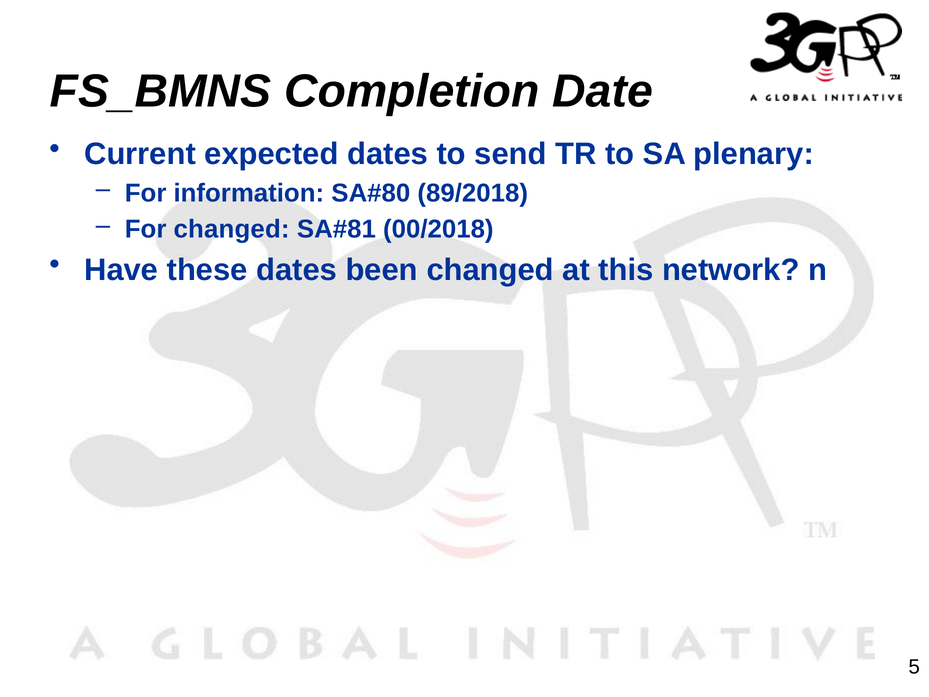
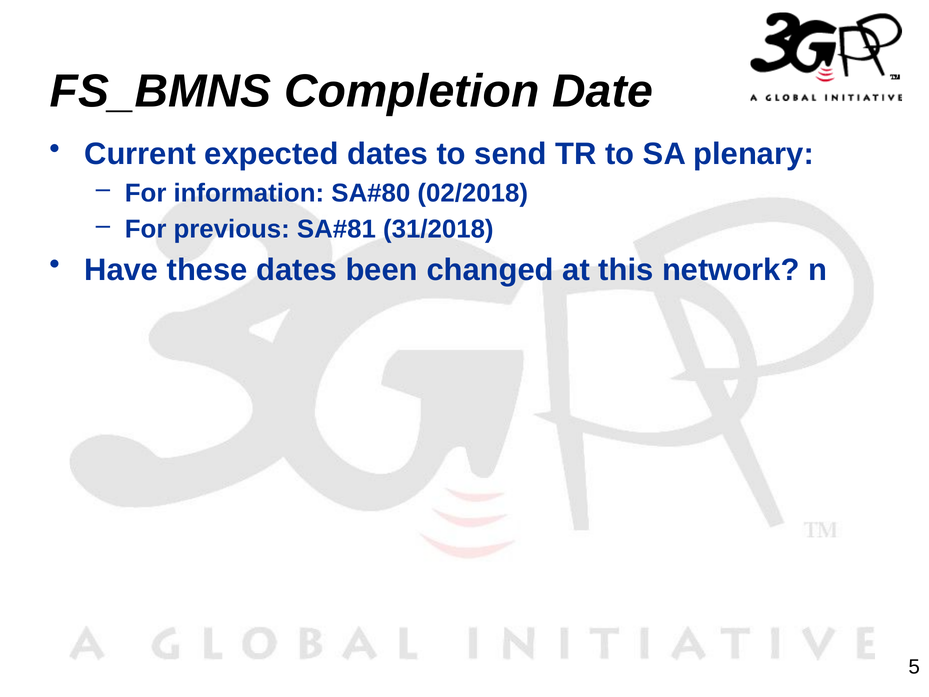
89/2018: 89/2018 -> 02/2018 (473, 193)
For changed: changed -> previous (232, 229)
00/2018: 00/2018 -> 31/2018 (438, 229)
